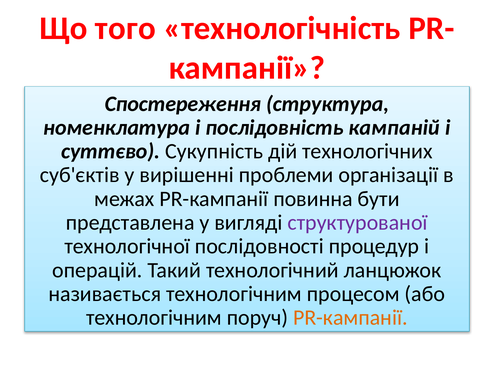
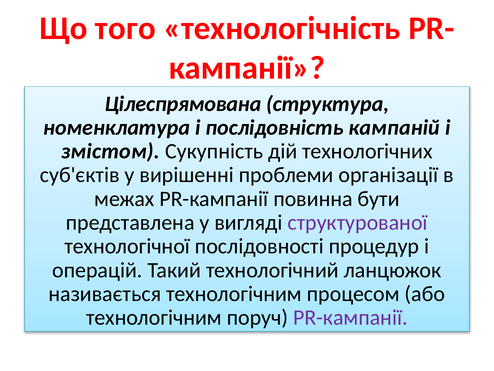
Спостереження: Спостереження -> Цілеспрямована (183, 104)
суттєво: суттєво -> змістом (110, 151)
PR-кампанії colour: orange -> purple (350, 317)
